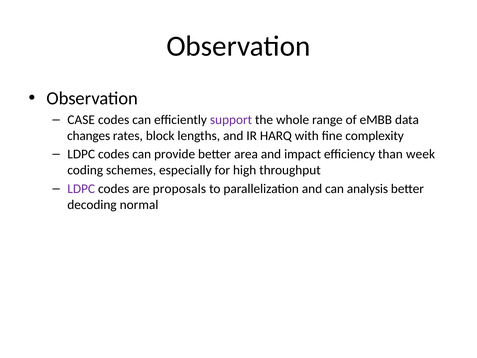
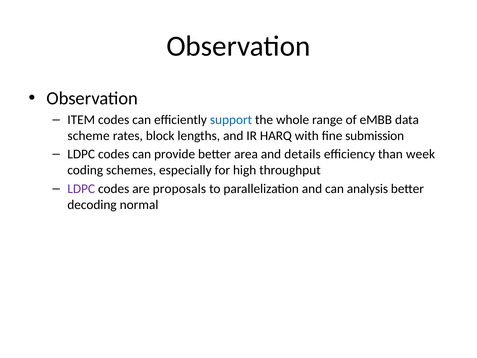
CASE: CASE -> ITEM (81, 120)
support colour: purple -> blue (231, 120)
changes: changes -> scheme (89, 136)
complexity: complexity -> submission (375, 136)
impact: impact -> details (303, 154)
